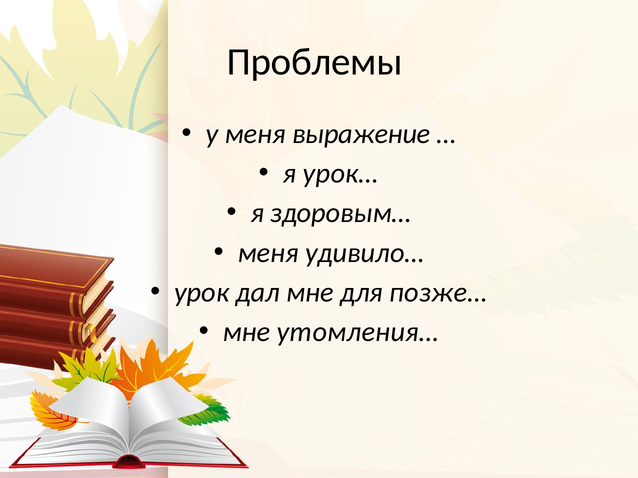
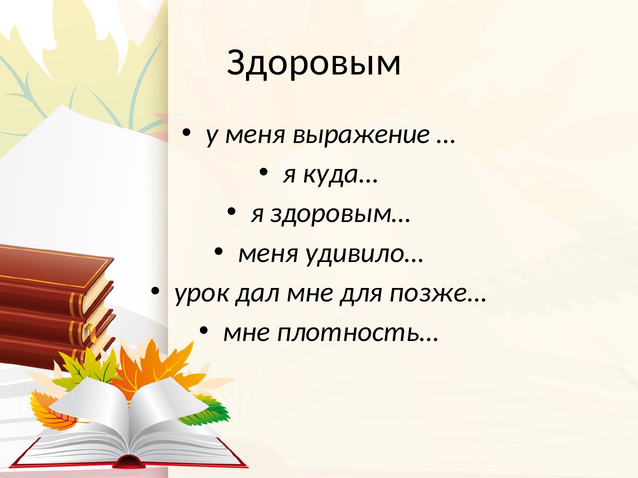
Проблемы: Проблемы -> Здоровым (314, 62)
урок…: урок… -> куда… (341, 174)
утомления…: утомления… -> плотность… (358, 332)
